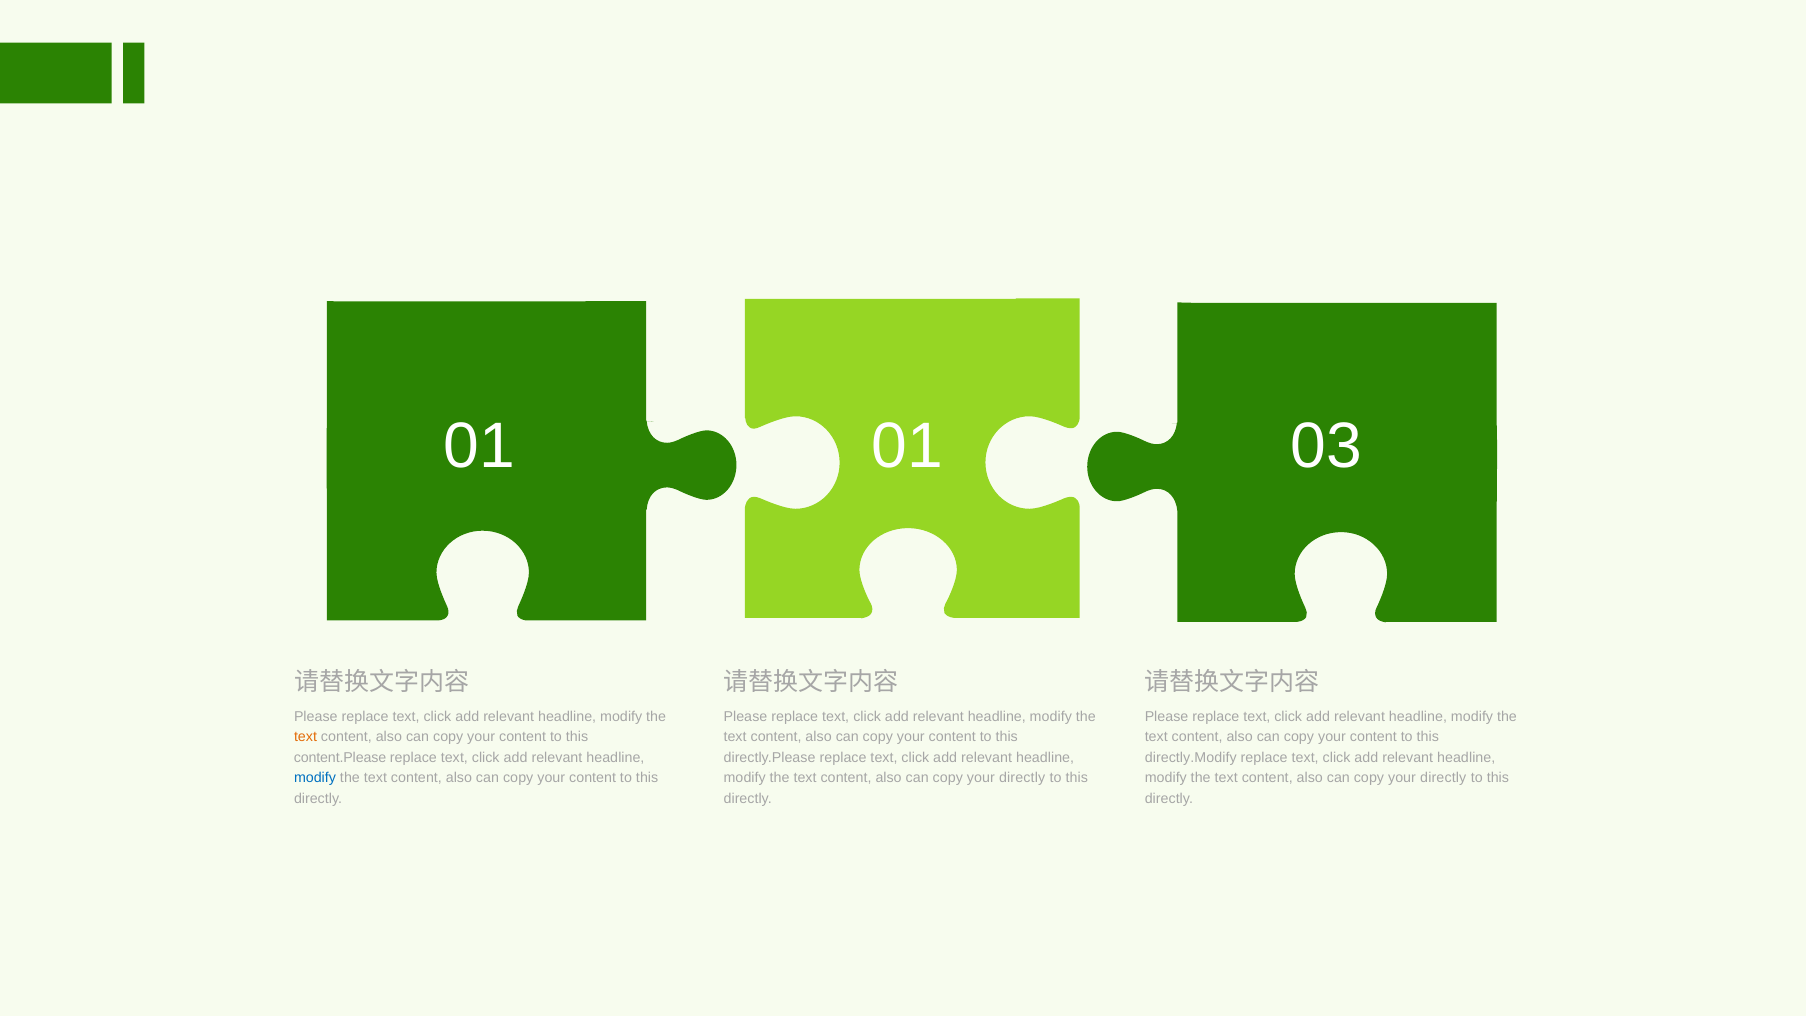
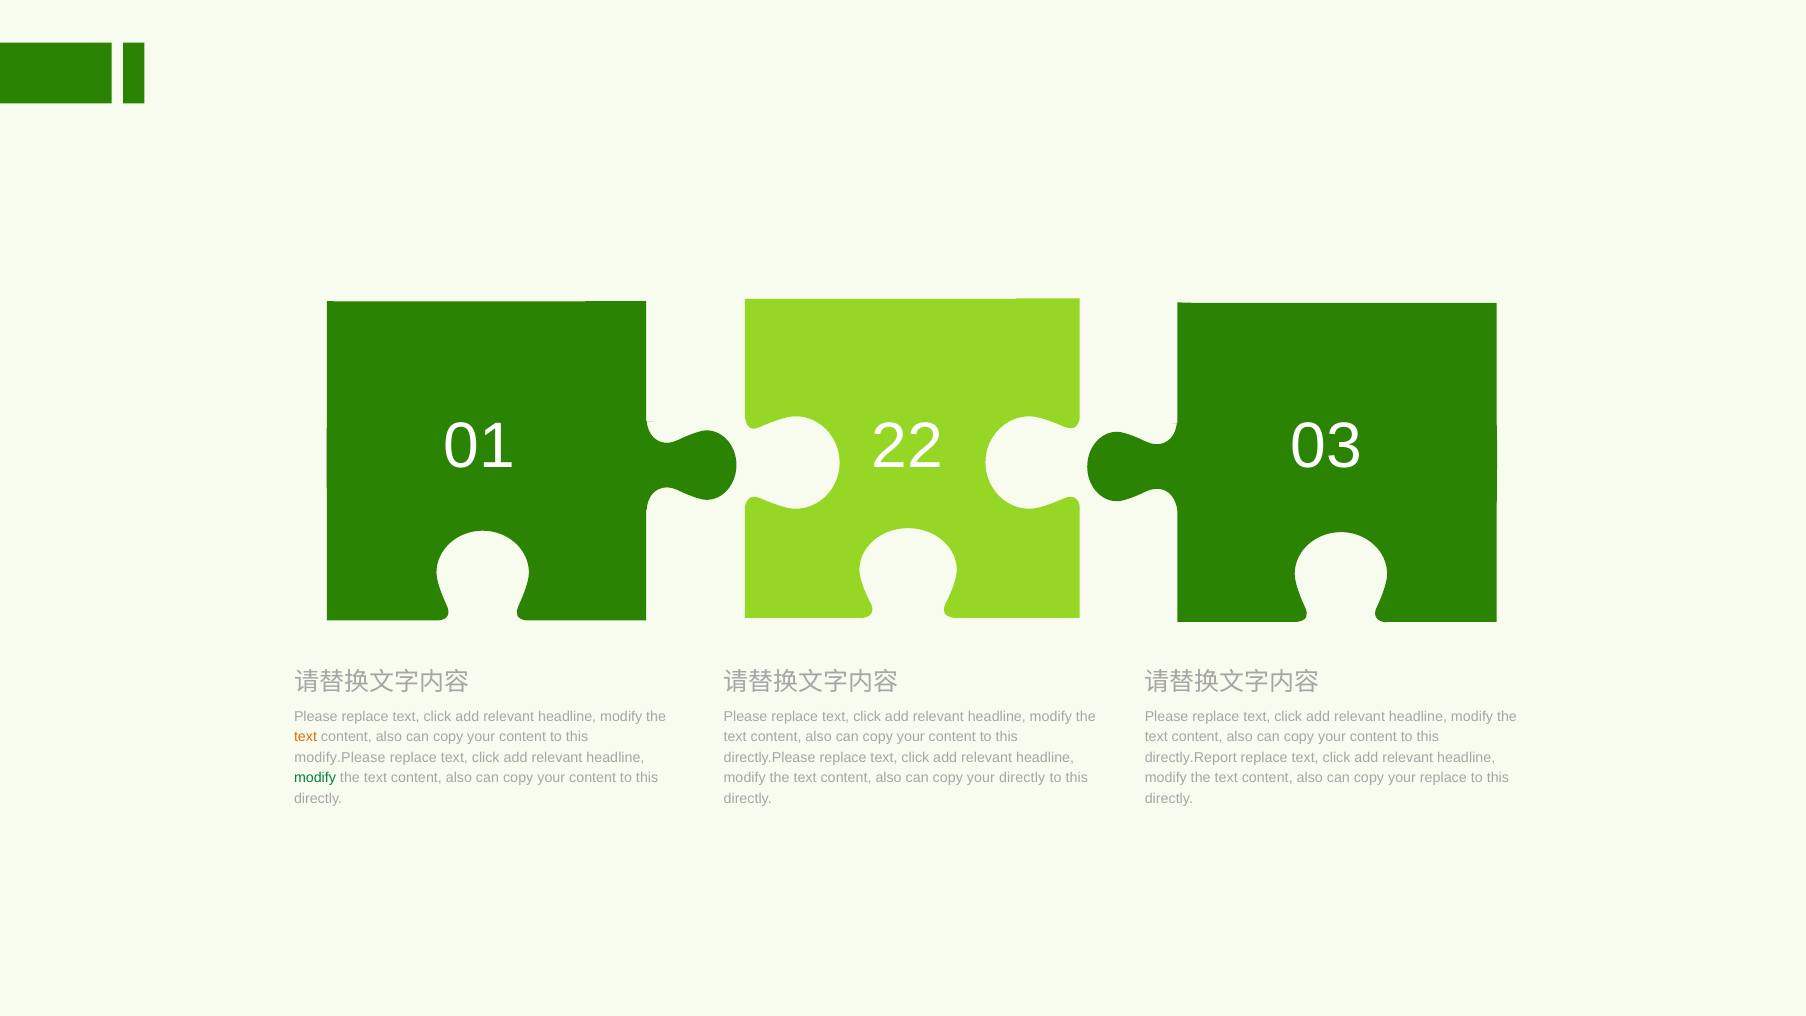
01 01: 01 -> 22 (907, 446)
content.Please: content.Please -> modify.Please (340, 757)
directly.Modify: directly.Modify -> directly.Report (1191, 757)
modify colour: blue -> green (315, 778)
directly: directly -> replace (1443, 778)
